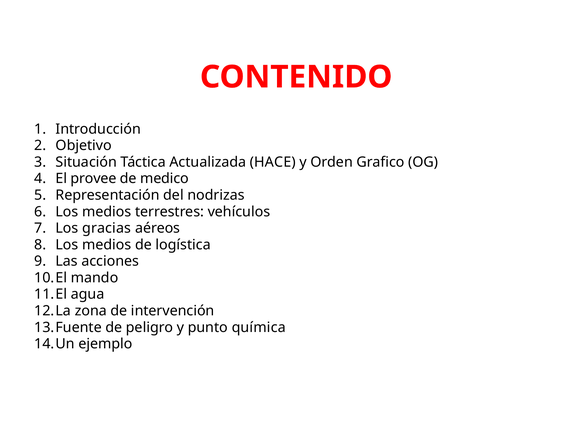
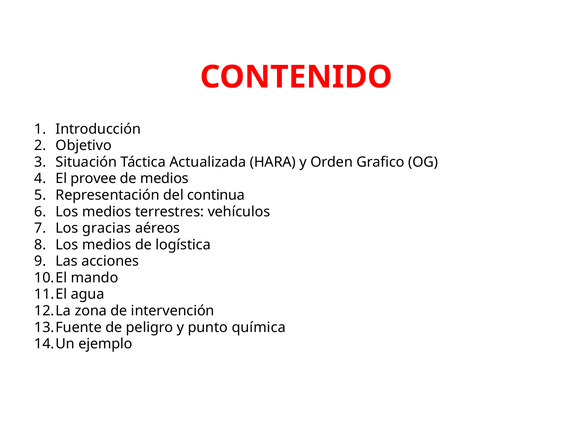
HACE: HACE -> HARA (273, 162)
de medico: medico -> medios (164, 179)
nodrizas: nodrizas -> continua (216, 195)
